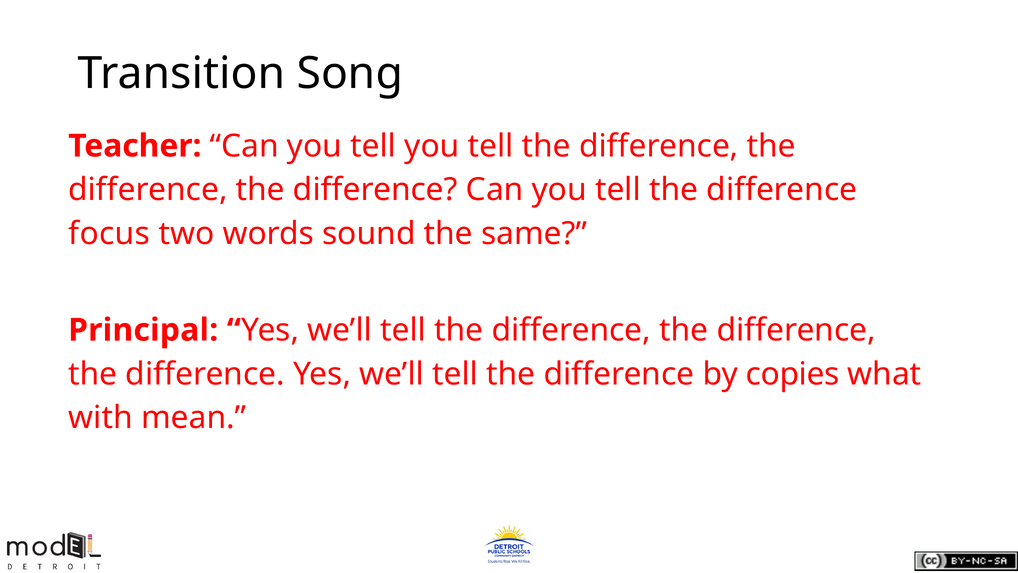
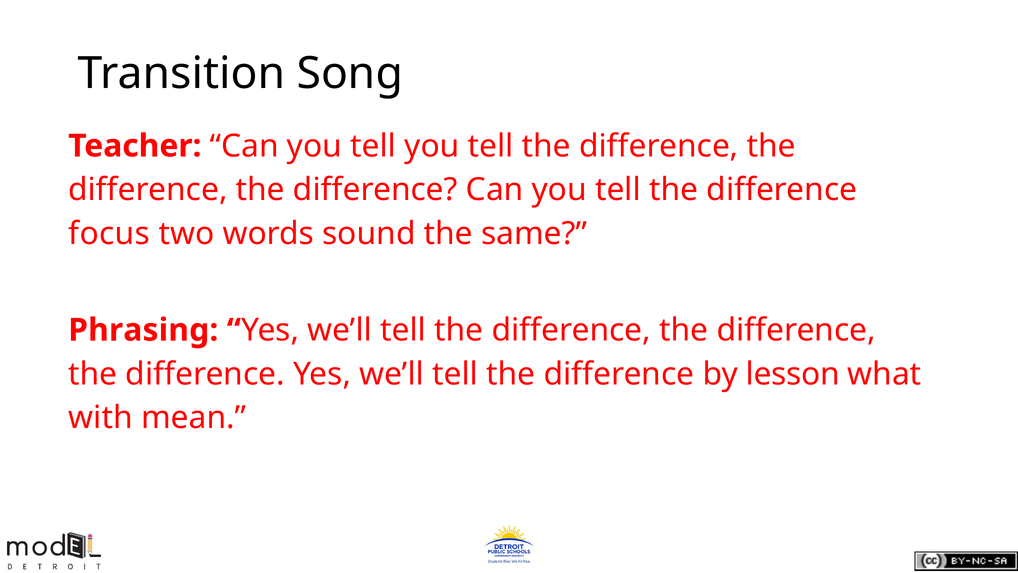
Principal: Principal -> Phrasing (143, 330)
copies: copies -> lesson (793, 374)
